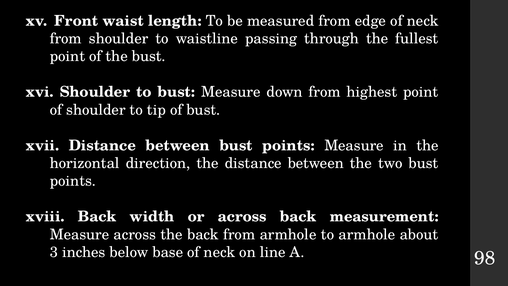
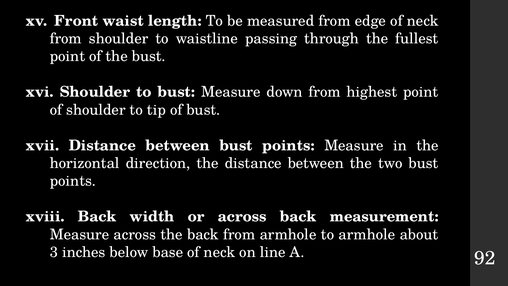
98: 98 -> 92 (485, 258)
